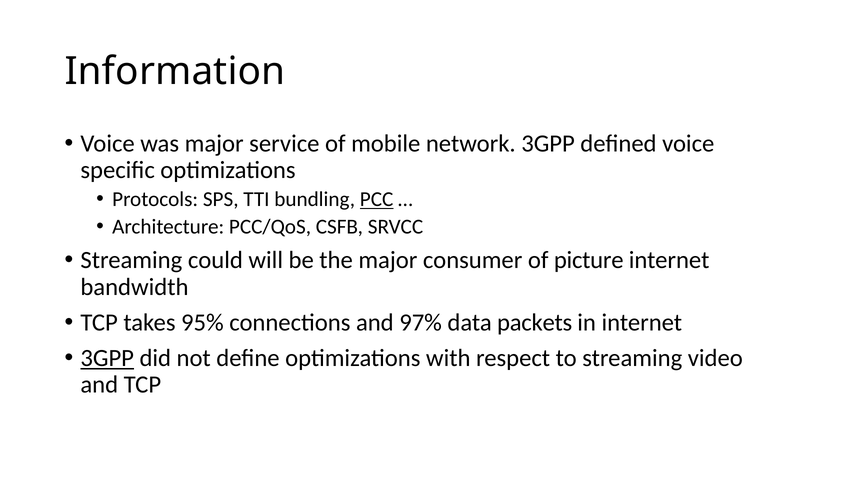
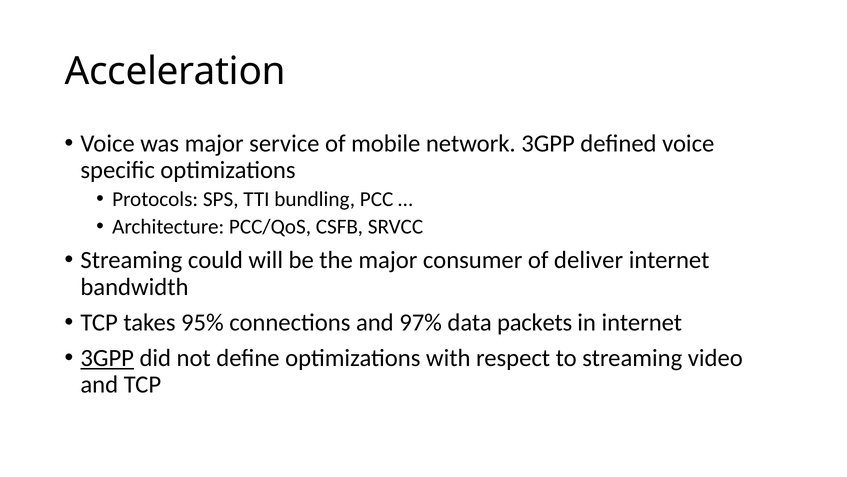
Information: Information -> Acceleration (175, 71)
PCC underline: present -> none (377, 199)
picture: picture -> deliver (589, 260)
